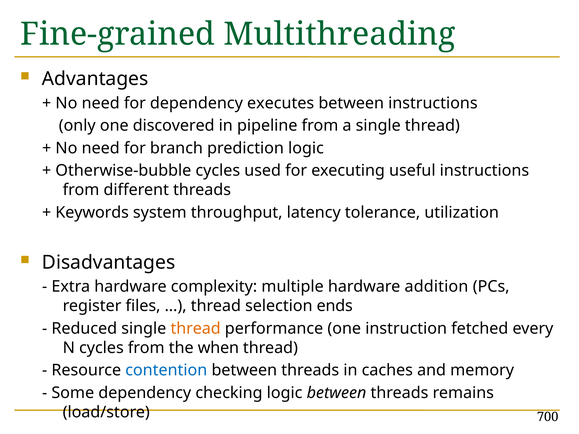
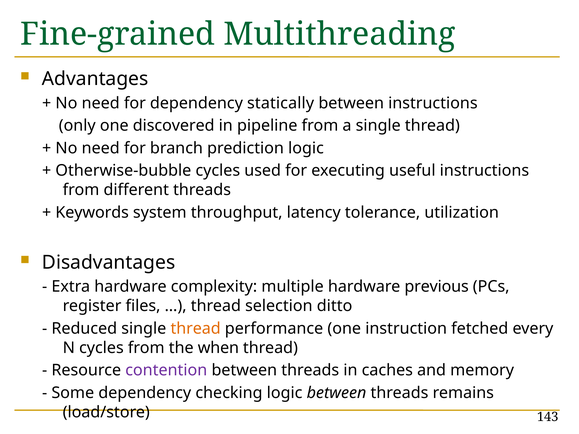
executes: executes -> statically (281, 103)
addition: addition -> previous (437, 287)
ends: ends -> ditto (335, 306)
contention colour: blue -> purple (166, 371)
700: 700 -> 143 (548, 417)
